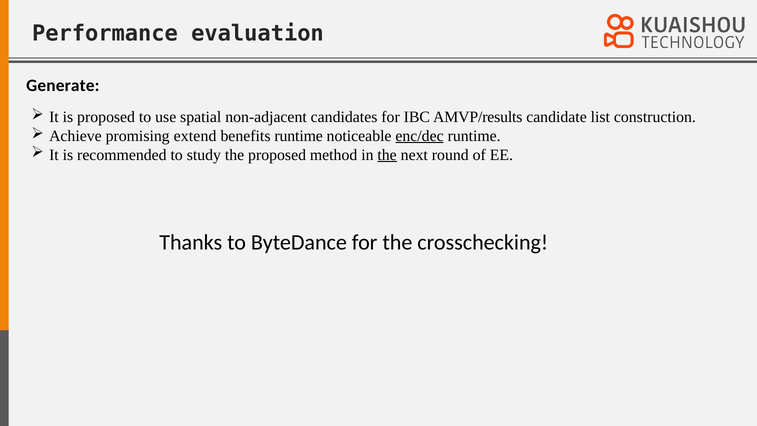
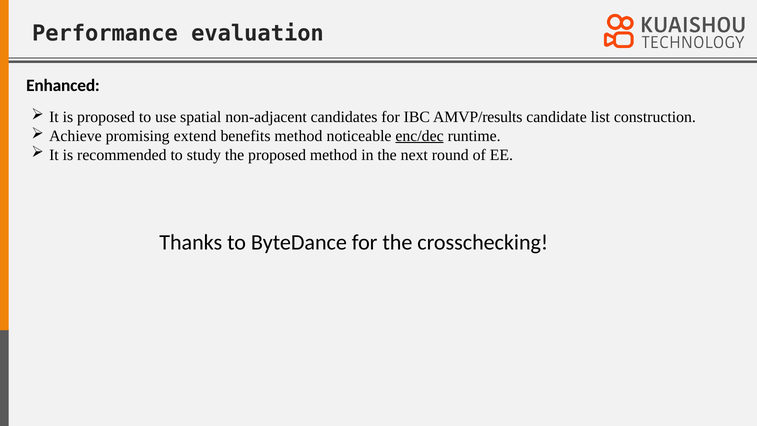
Generate: Generate -> Enhanced (63, 85)
benefits runtime: runtime -> method (298, 136)
the underline: present -> none (387, 155)
